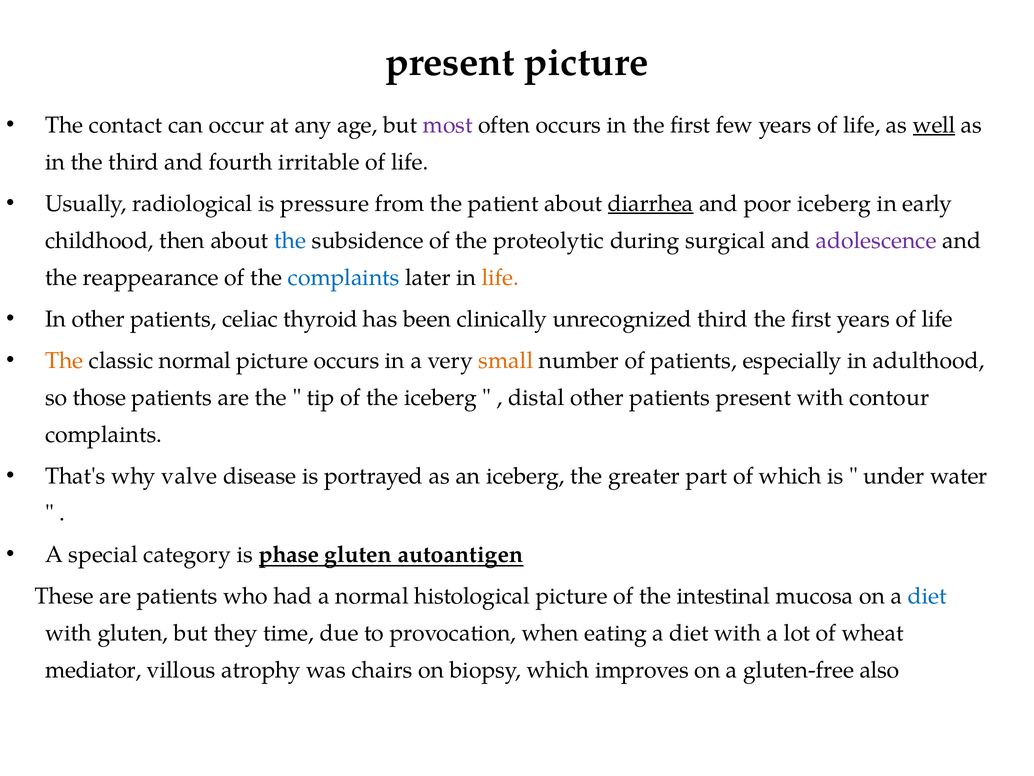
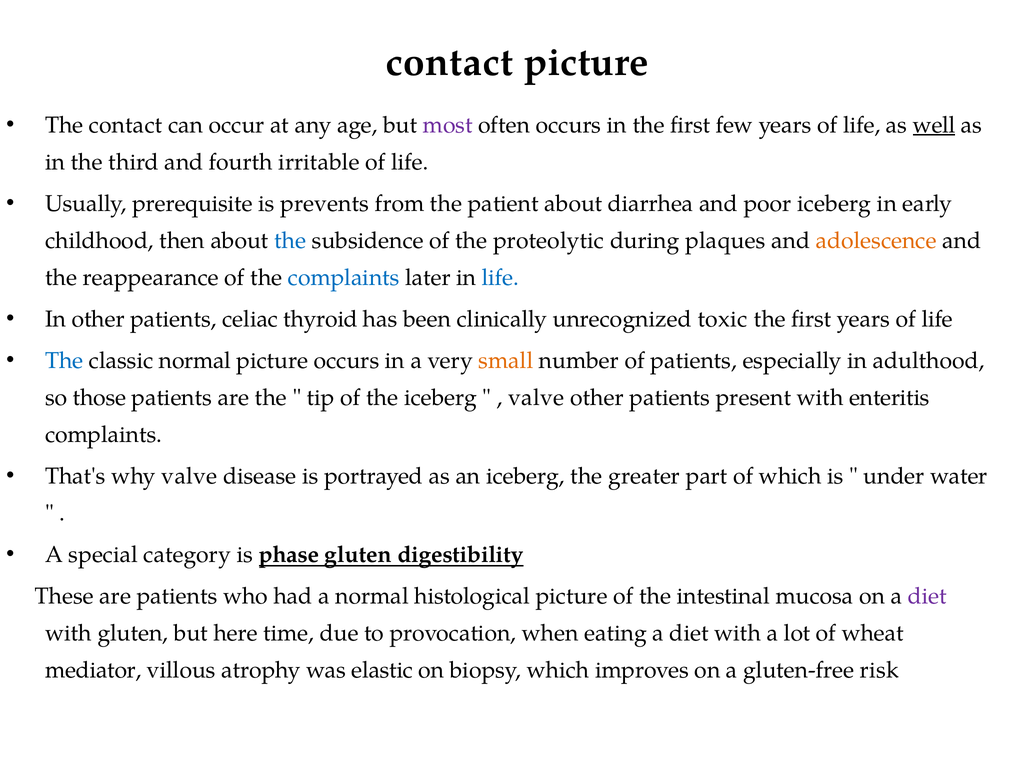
present: present -> contact (449, 62)
radiological: radiological -> prerequisite (193, 203)
pressure: pressure -> prevents (325, 203)
diarrhea underline: present -> none (651, 203)
surgical: surgical -> plaques (725, 241)
adolescence colour: purple -> orange (876, 241)
life colour: orange -> blue (500, 278)
unrecognized third: third -> toxic (722, 319)
The colour: orange -> blue (64, 360)
distal: distal -> valve (536, 397)
contour: contour -> enteritis (889, 397)
autoantigen: autoantigen -> digestibility (461, 554)
diet colour: blue -> purple (927, 596)
they: they -> here (236, 633)
chairs: chairs -> elastic (382, 670)
also: also -> risk (879, 670)
